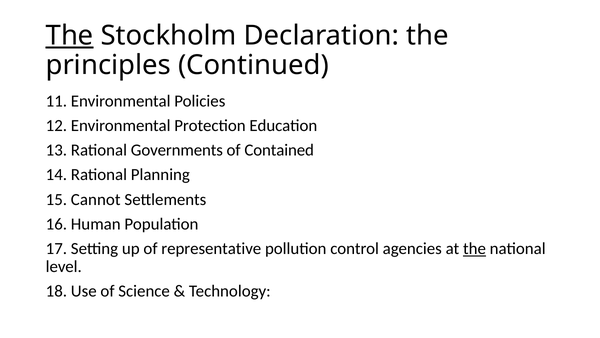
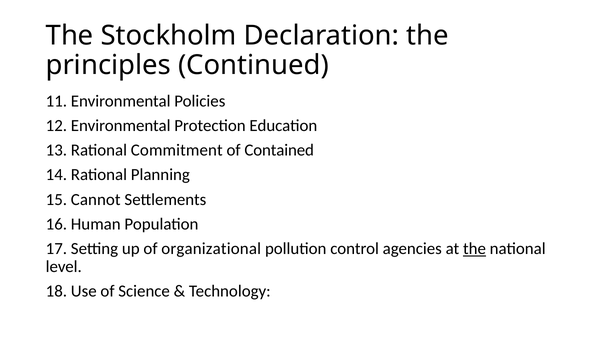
The underline: present -> none (70, 36)
Governments: Governments -> Commitment (177, 150)
representative: representative -> organizational (211, 248)
